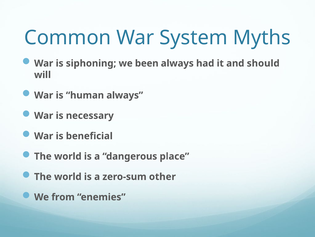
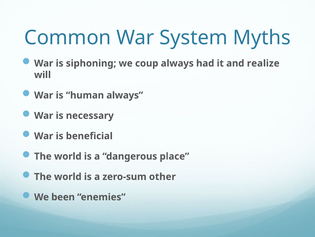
been: been -> coup (147, 63)
should: should -> realize (263, 63)
from: from -> been (63, 197)
